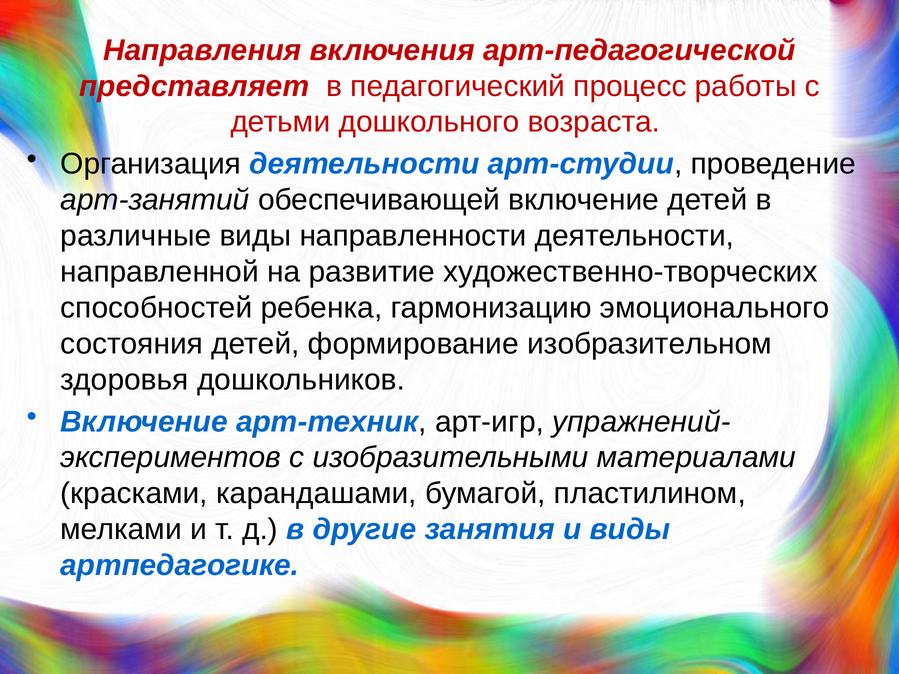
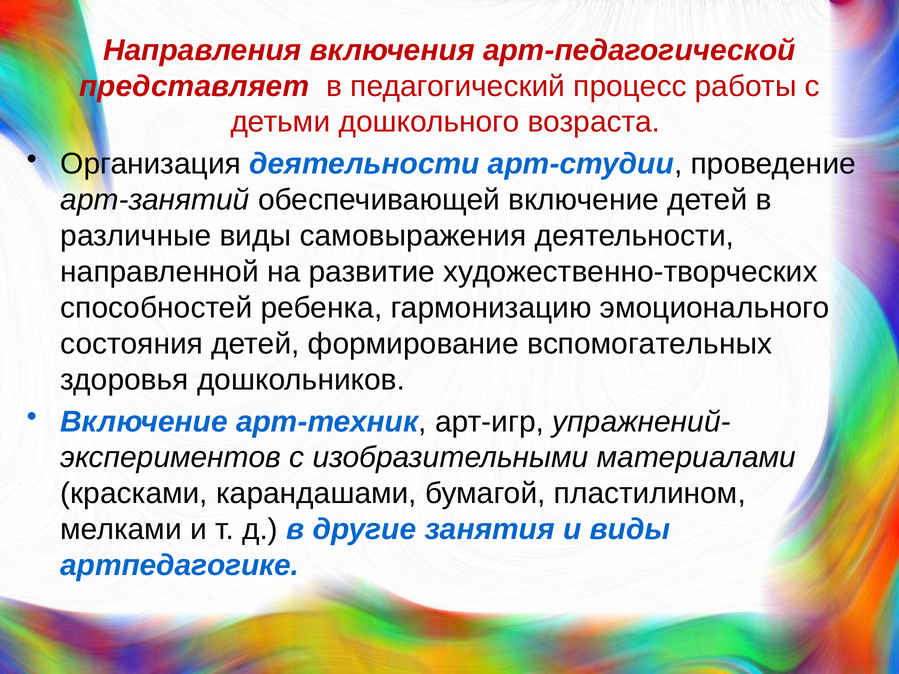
направленности: направленности -> самовыражения (413, 236)
изобразительном: изобразительном -> вспомогательных (650, 344)
